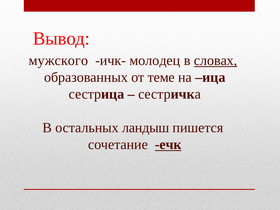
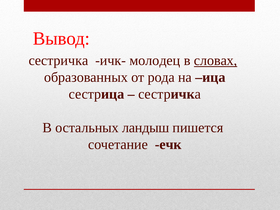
мужского: мужского -> сестричка (58, 61)
теме: теме -> рода (161, 77)
ечк underline: present -> none (168, 145)
